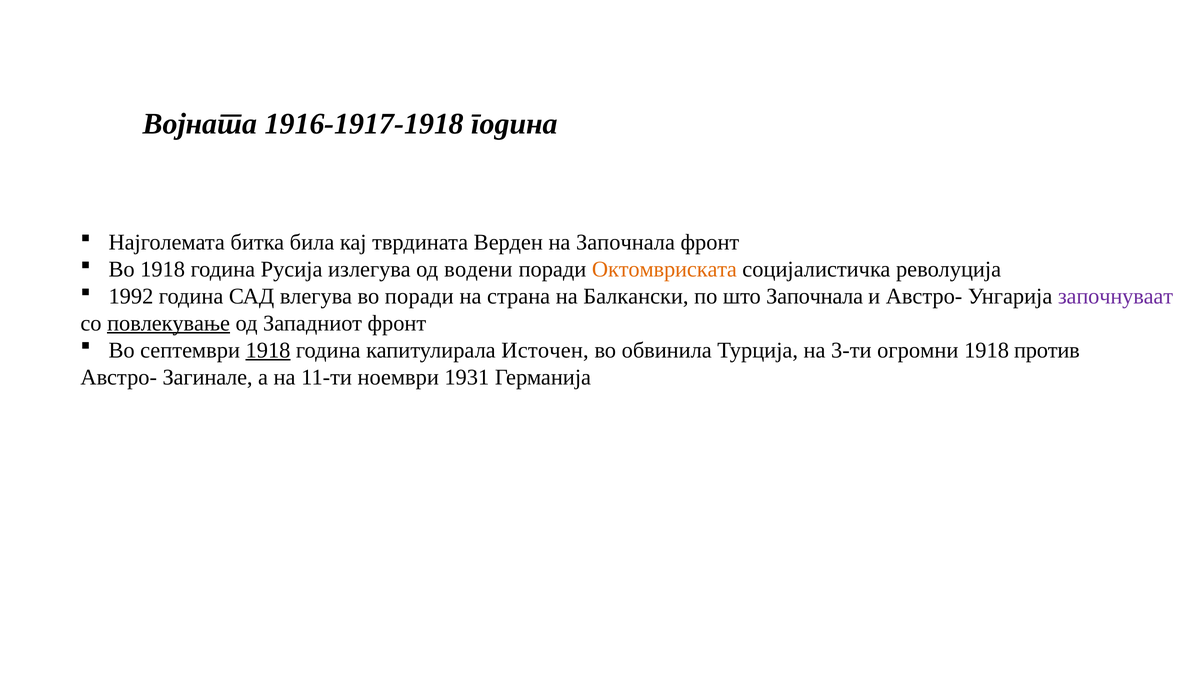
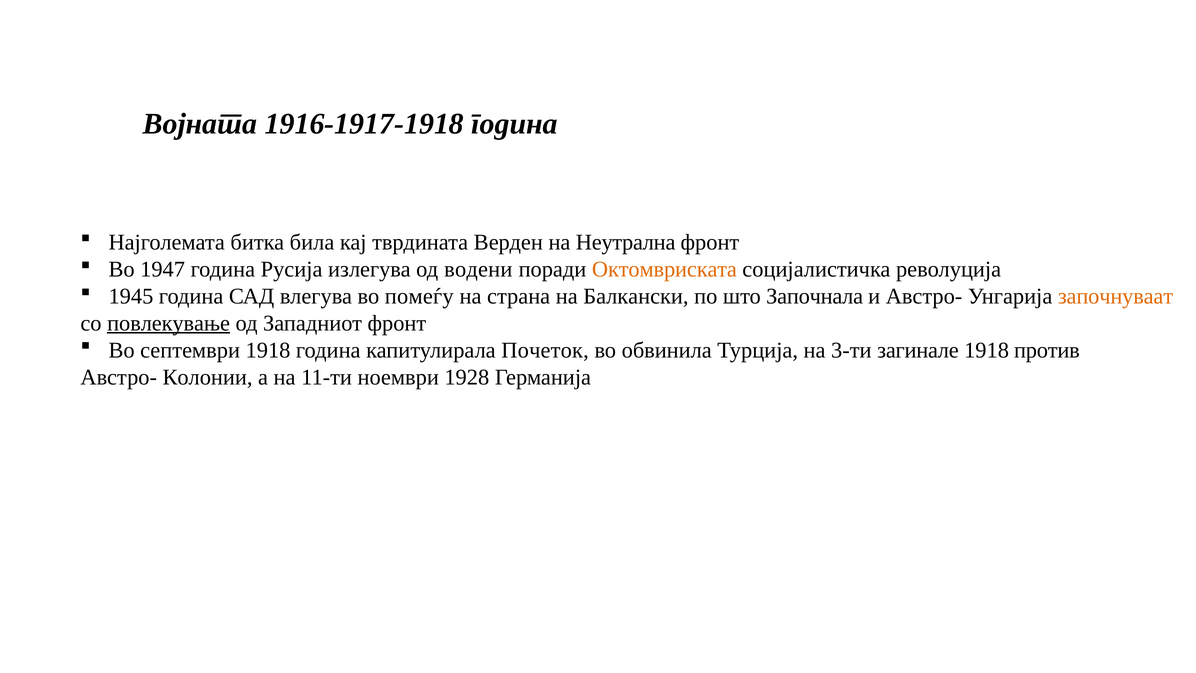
на Започнала: Започнала -> Неутрална (626, 242)
Во 1918: 1918 -> 1947 (163, 269)
1992: 1992 -> 1945 (131, 296)
во поради: поради -> помеѓу (419, 296)
започнуваат colour: purple -> orange (1115, 296)
1918 underline: present -> none (268, 350)
Источен: Источен -> Почеток (545, 350)
огромни: огромни -> загинале (918, 350)
Загинале: Загинале -> Колонии (208, 377)
1931: 1931 -> 1928 (467, 377)
